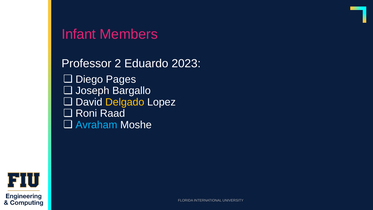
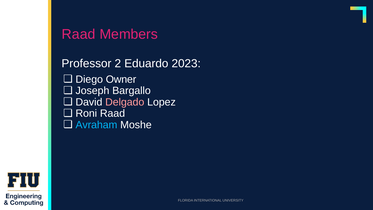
Infant: Infant -> Raad (79, 34)
Pages: Pages -> Owner (121, 79)
Delgado colour: yellow -> pink (125, 102)
